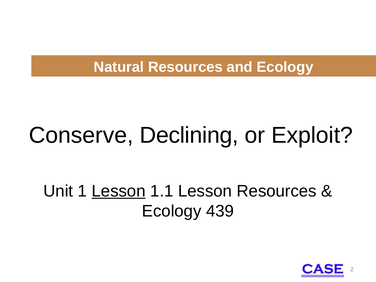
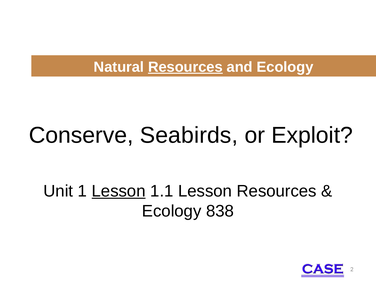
Resources underline: none -> present (185, 67)
Declining: Declining -> Seabirds (189, 135)
439: 439 -> 838 (220, 211)
